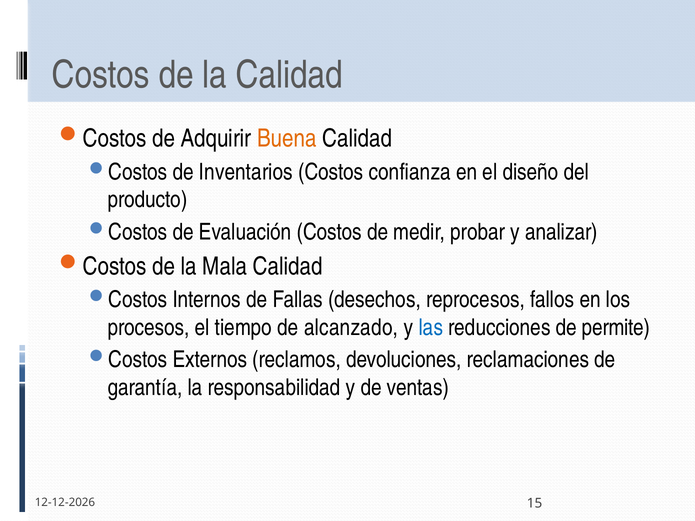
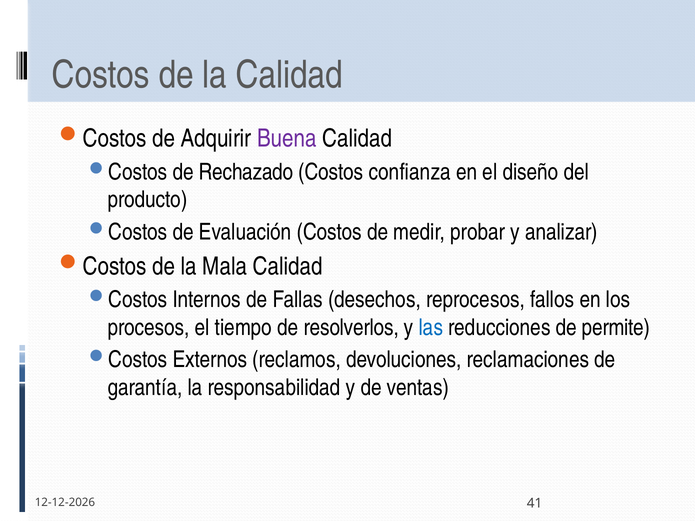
Buena colour: orange -> purple (287, 139)
Inventarios: Inventarios -> Rechazado (246, 172)
alcanzado: alcanzado -> resolverlos (351, 328)
15: 15 -> 41 (535, 503)
